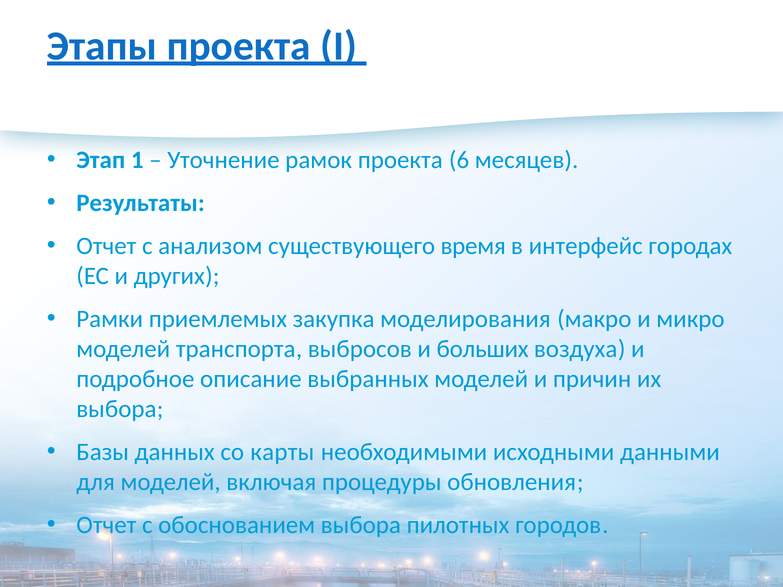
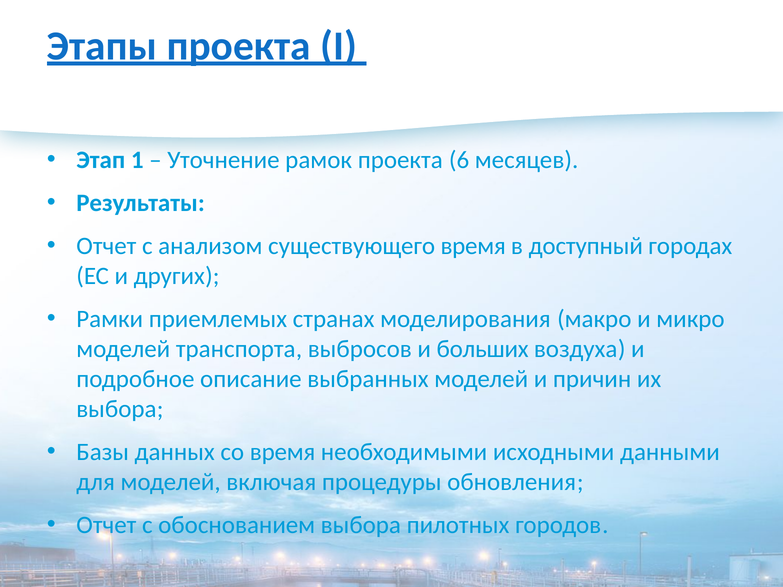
интерфейс: интерфейс -> доступный (586, 246)
закупка: закупка -> странах (334, 319)
со карты: карты -> время (283, 452)
